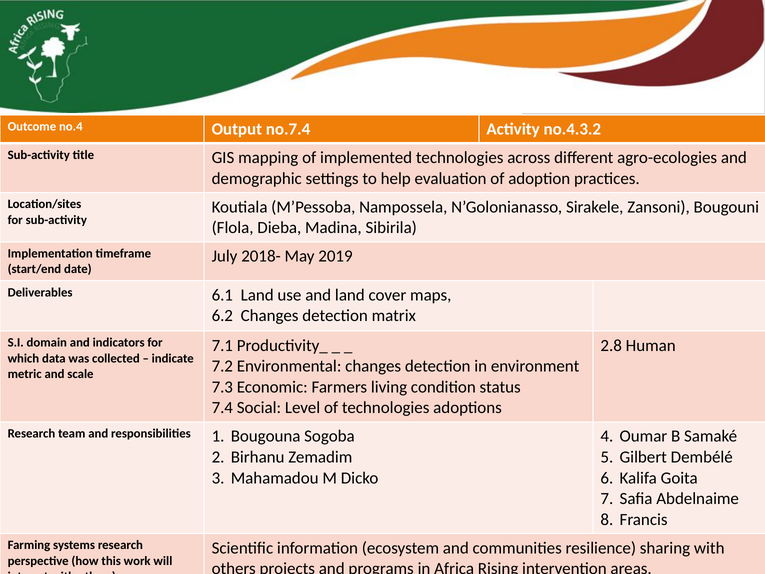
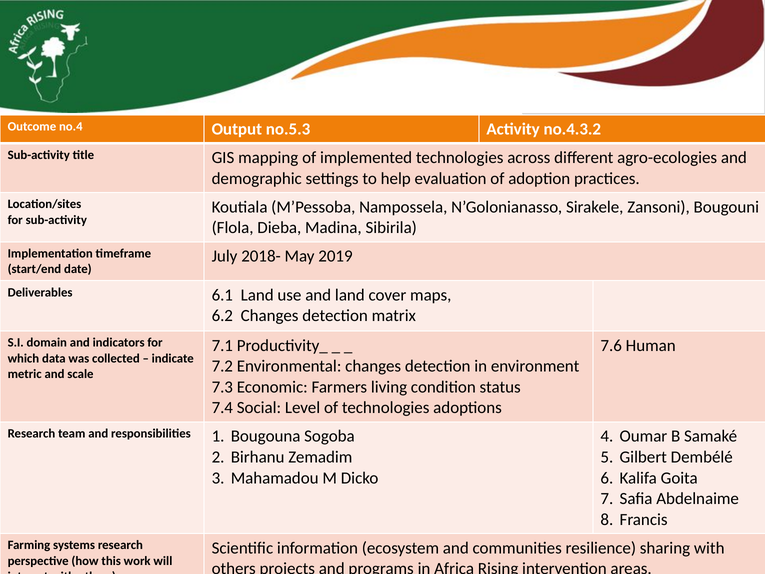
no.7.4: no.7.4 -> no.5.3 (288, 129)
2.8: 2.8 -> 7.6 (611, 345)
